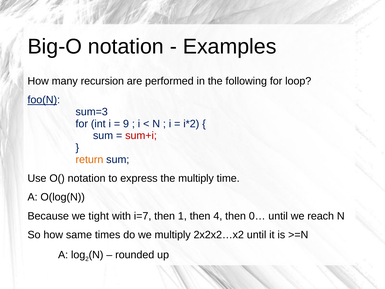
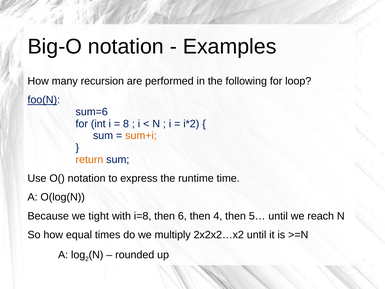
sum=3: sum=3 -> sum=6 (92, 112)
9: 9 -> 8 (126, 124)
sum+i colour: red -> orange (141, 136)
the multiply: multiply -> runtime (196, 178)
i=7: i=7 -> i=8 (143, 216)
1: 1 -> 6 (182, 216)
0…: 0… -> 5… (257, 216)
same: same -> equal (79, 235)
